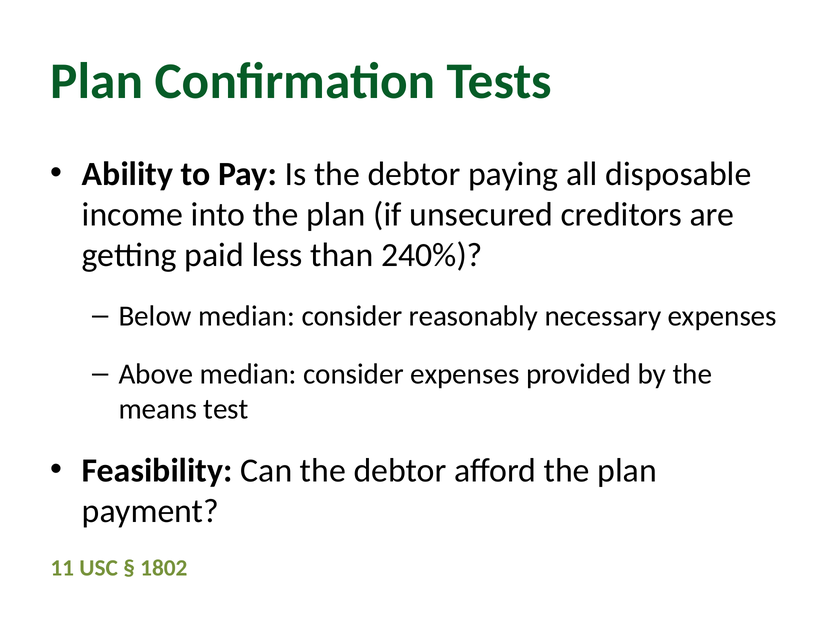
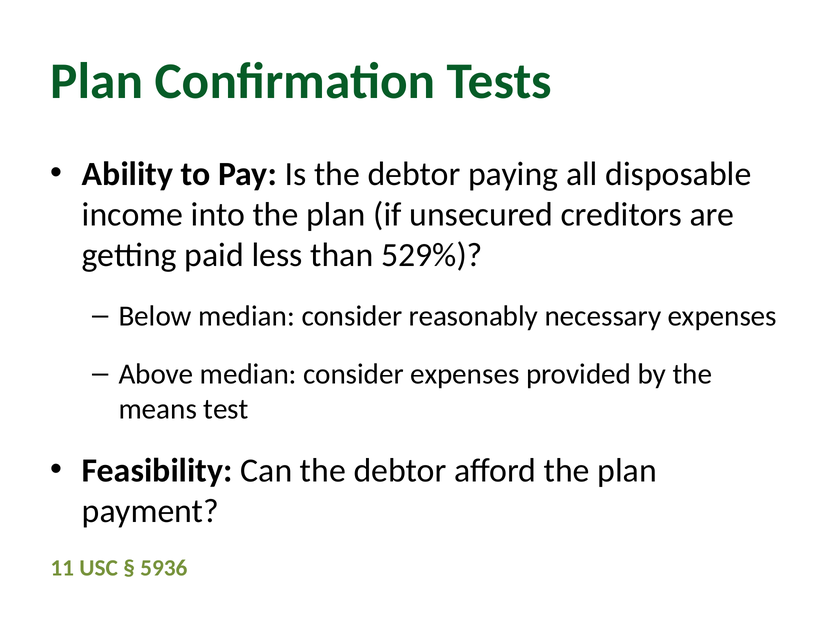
240%: 240% -> 529% (432, 255)
1802: 1802 -> 5936 (164, 568)
